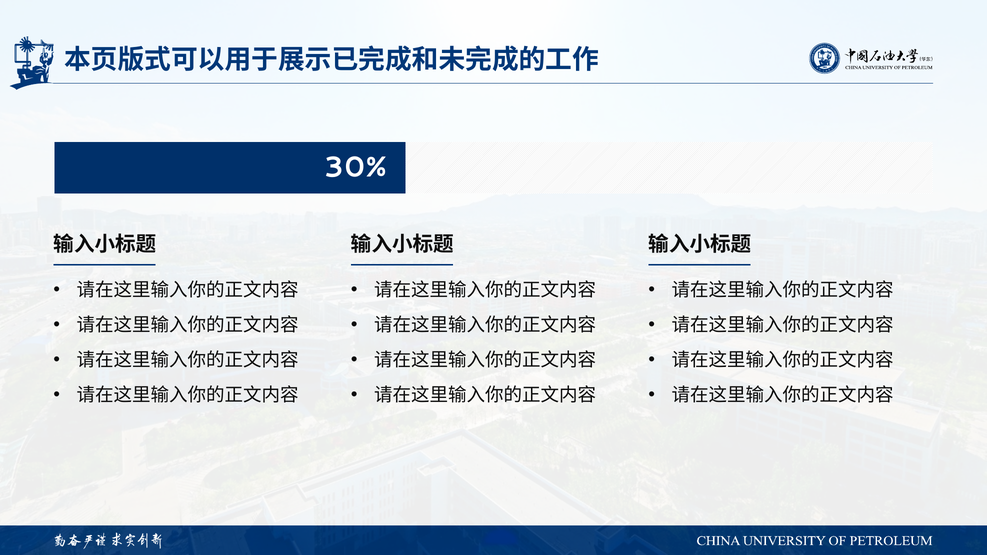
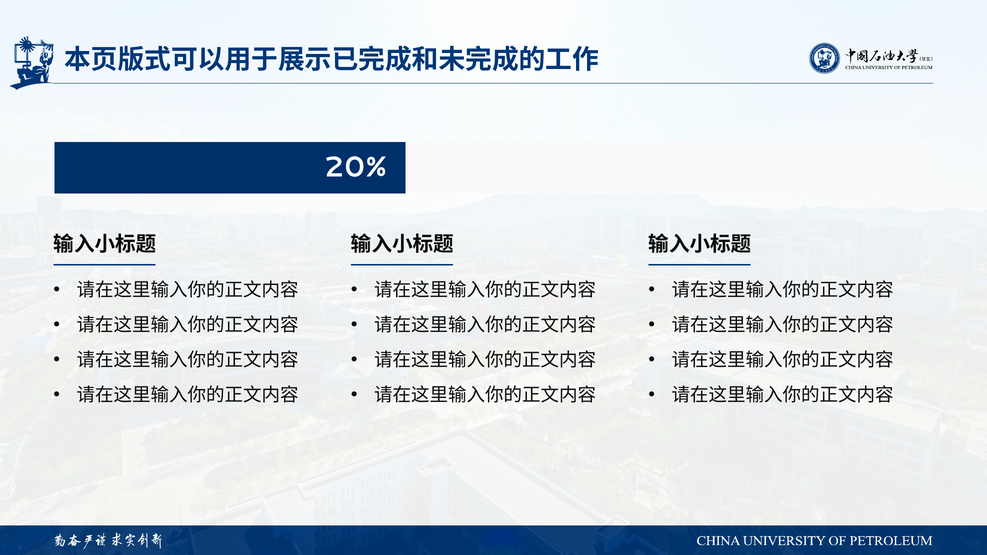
30%: 30% -> 20% (355, 167)
